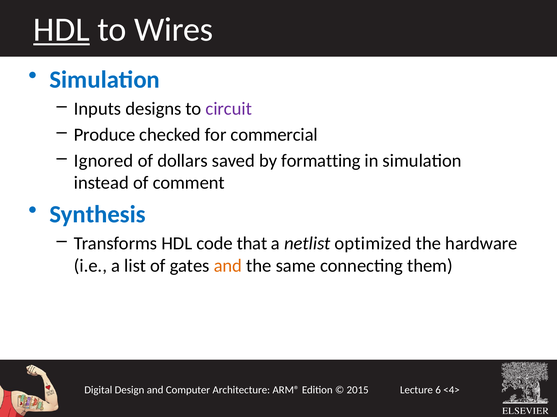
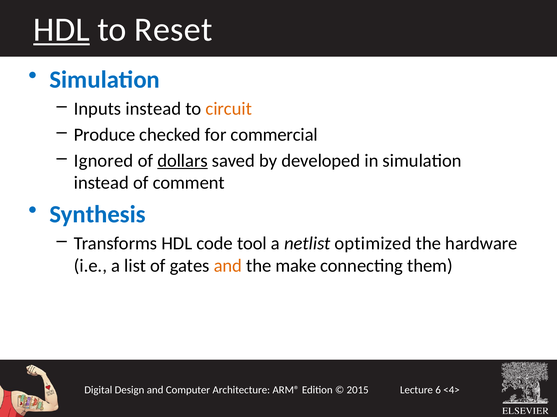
Wires: Wires -> Reset (173, 30)
Inputs designs: designs -> instead (153, 109)
circuit colour: purple -> orange (229, 109)
dollars underline: none -> present (183, 161)
formatting: formatting -> developed (321, 161)
that: that -> tool (252, 244)
same: same -> make (296, 266)
